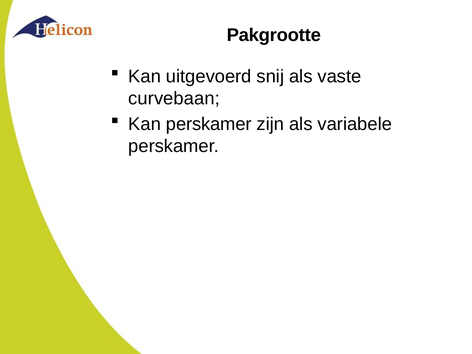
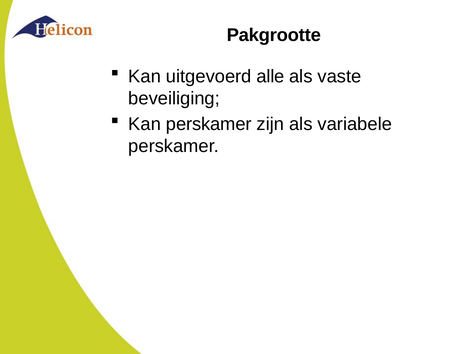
snij: snij -> alle (270, 76)
curvebaan: curvebaan -> beveiliging (174, 98)
